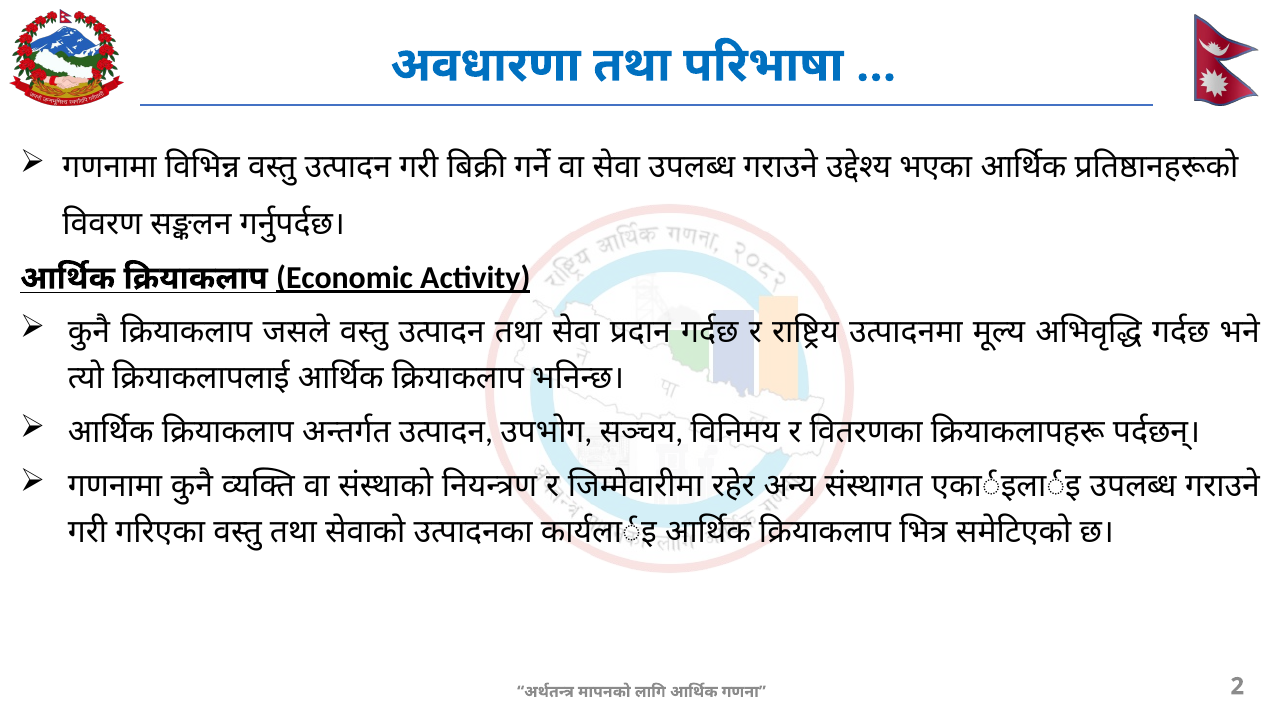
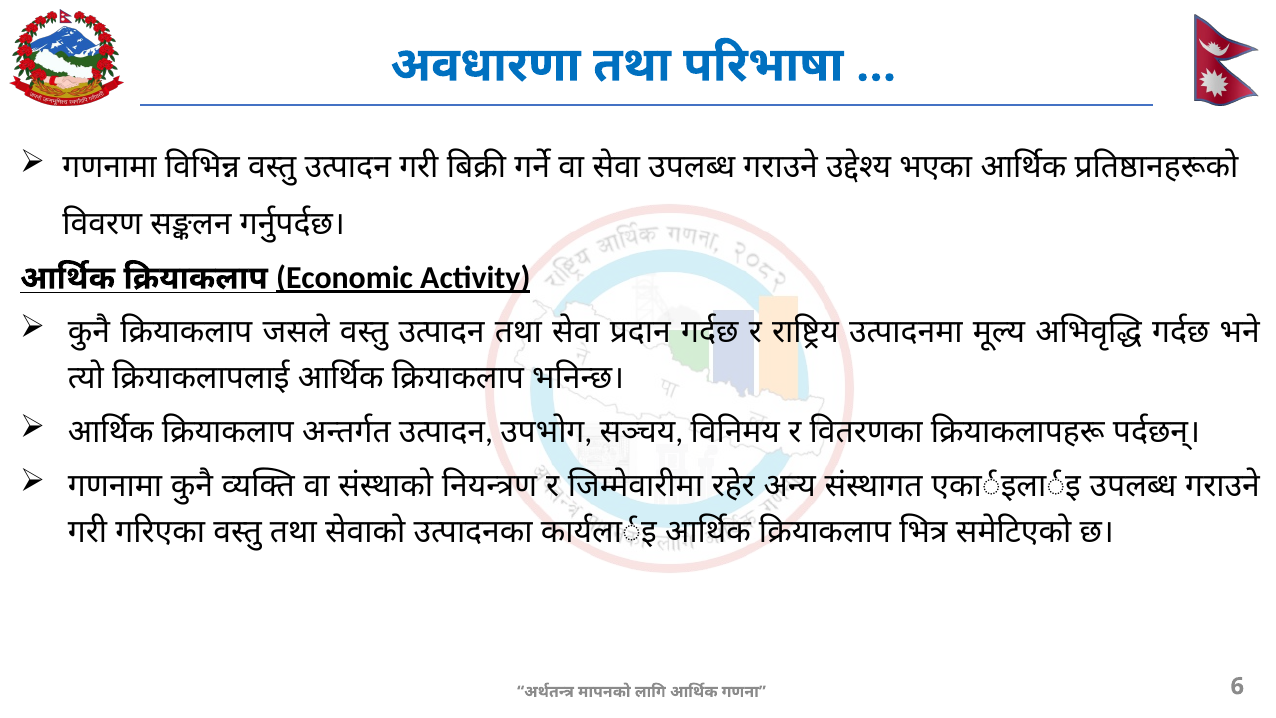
2: 2 -> 6 (1237, 686)
